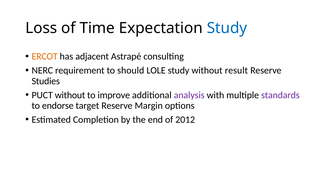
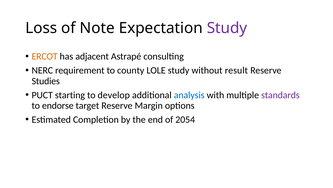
Time: Time -> Note (97, 28)
Study colour: blue -> purple (227, 28)
should: should -> county (131, 70)
PUCT without: without -> starting (70, 95)
improve: improve -> develop (114, 95)
analysis colour: purple -> blue (189, 95)
2012: 2012 -> 2054 (185, 119)
